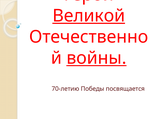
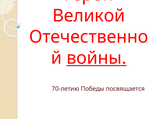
Великой underline: present -> none (89, 16)
